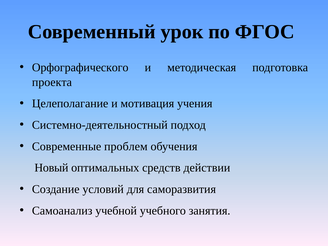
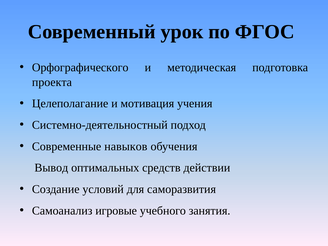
проблем: проблем -> навыков (126, 146)
Новый: Новый -> Вывод (51, 168)
учебной: учебной -> игровые (116, 211)
